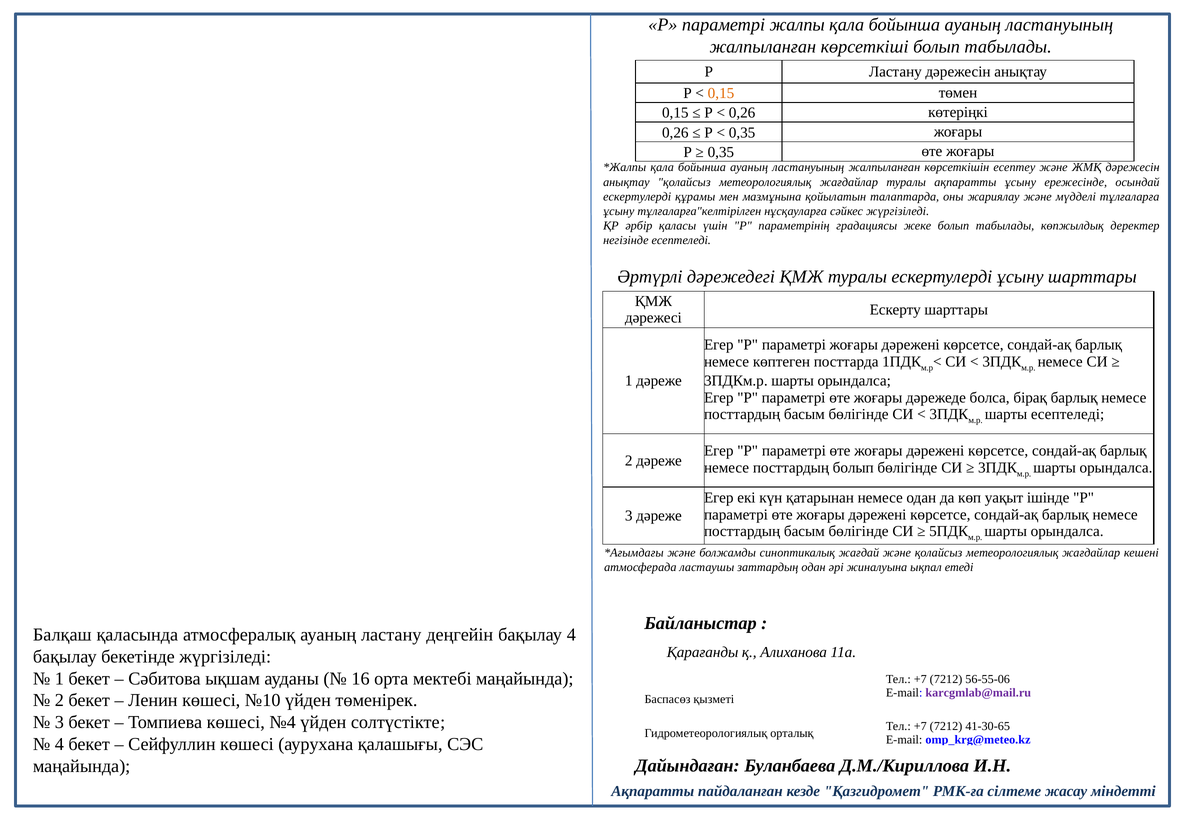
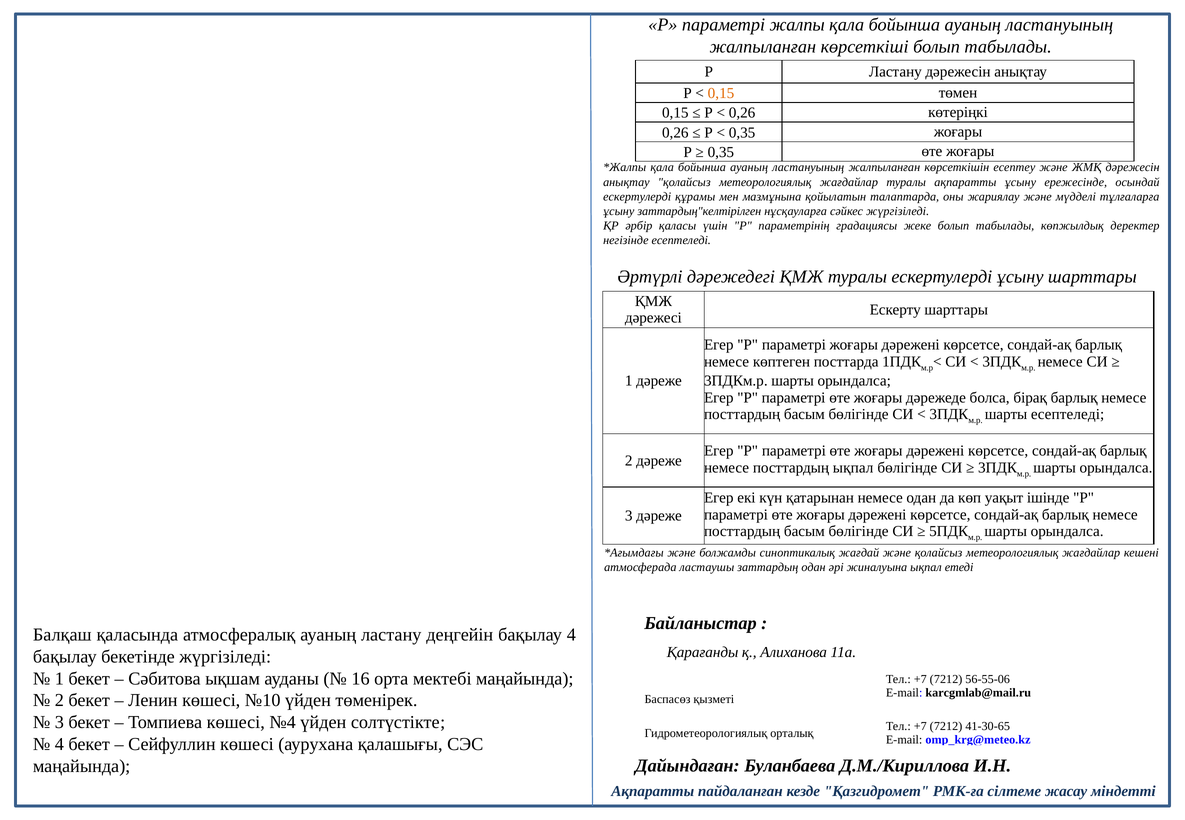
тұлғаларға"келтірілген: тұлғаларға"келтірілген -> заттардың"келтірілген (699, 211)
посттардың болып: болып -> ықпал (853, 468)
karcgmlab@mail.ru colour: purple -> black (978, 693)
